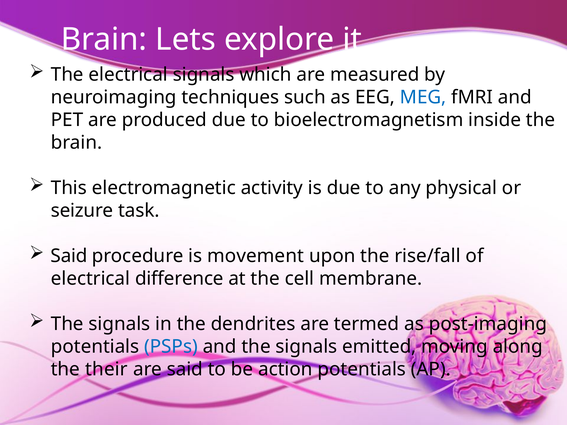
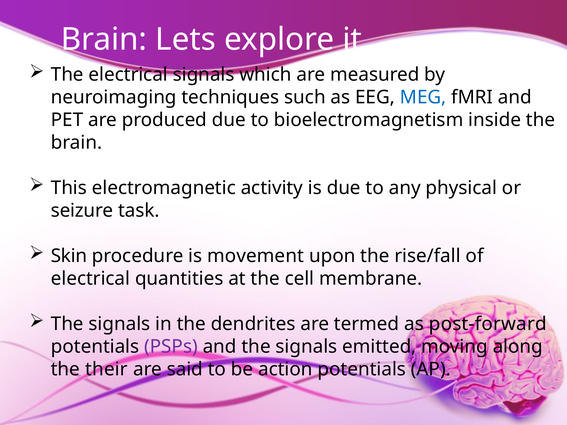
Said: Said -> Skin (69, 256)
difference: difference -> quantities (179, 279)
post-imaging: post-imaging -> post-forward (488, 324)
PSPs colour: blue -> purple (171, 347)
